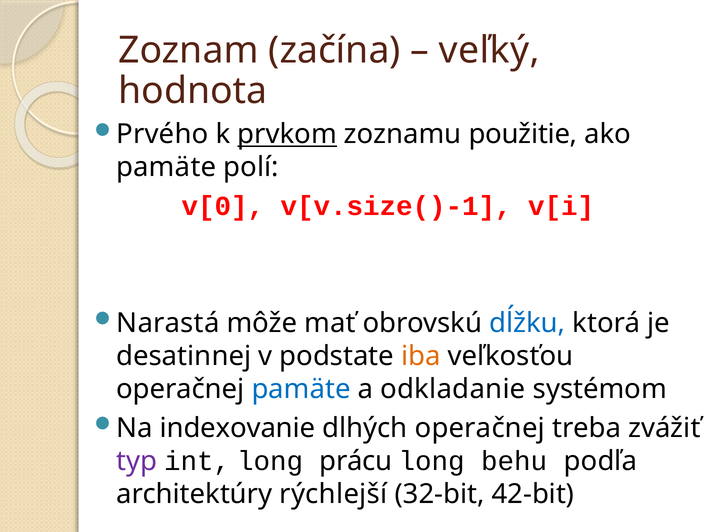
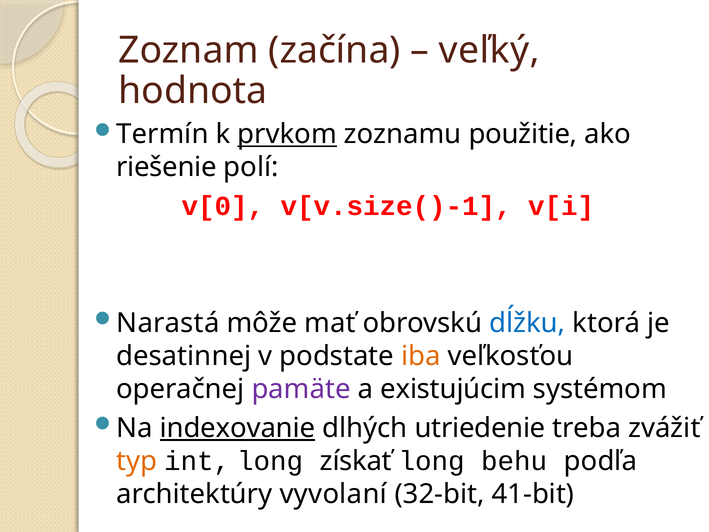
Prvého: Prvého -> Termín (162, 134)
pamäte: pamäte -> riešenie (166, 167)
pamäte colour: blue -> purple (301, 389)
odkladanie: odkladanie -> existujúcim (453, 389)
indexovanie underline: none -> present (238, 428)
dlhých operačnej: operačnej -> utriedenie (480, 428)
typ colour: purple -> orange (137, 461)
prácu: prácu -> získať (356, 461)
rýchlejší: rýchlejší -> vyvolaní (333, 494)
42-bit: 42-bit -> 41-bit (533, 494)
